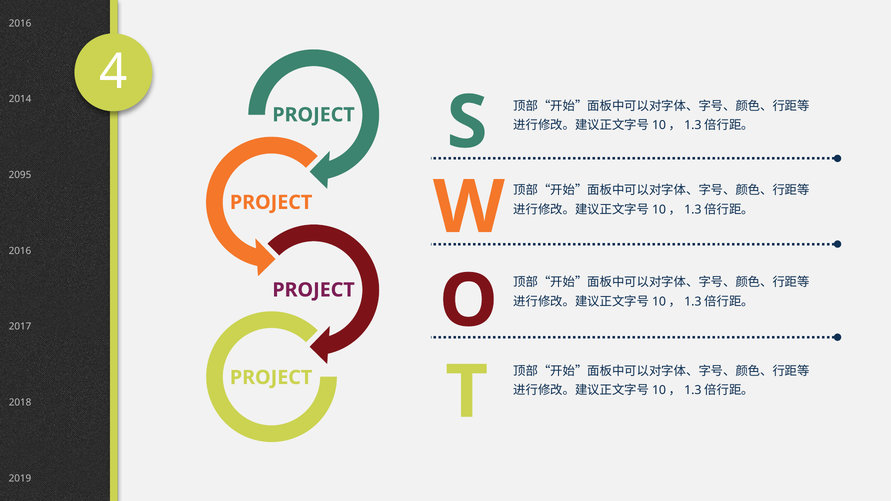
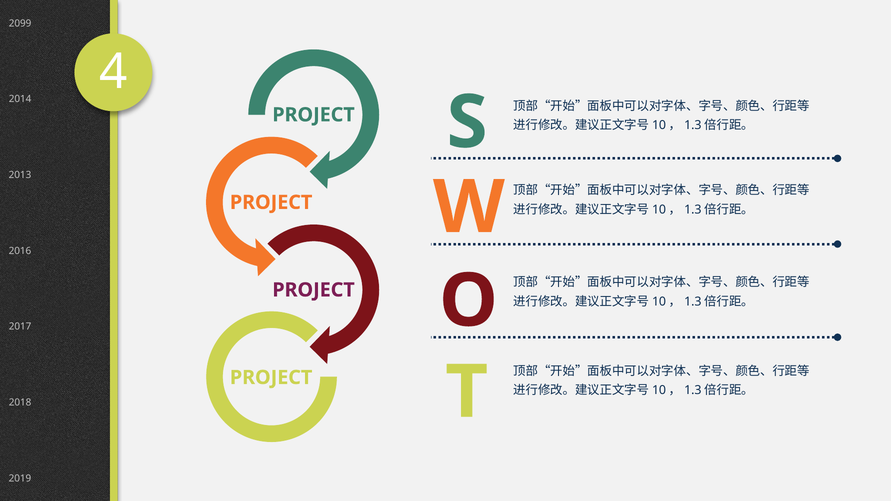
2016: 2016 -> 2099 (20, 23)
2095: 2095 -> 2013 (20, 175)
